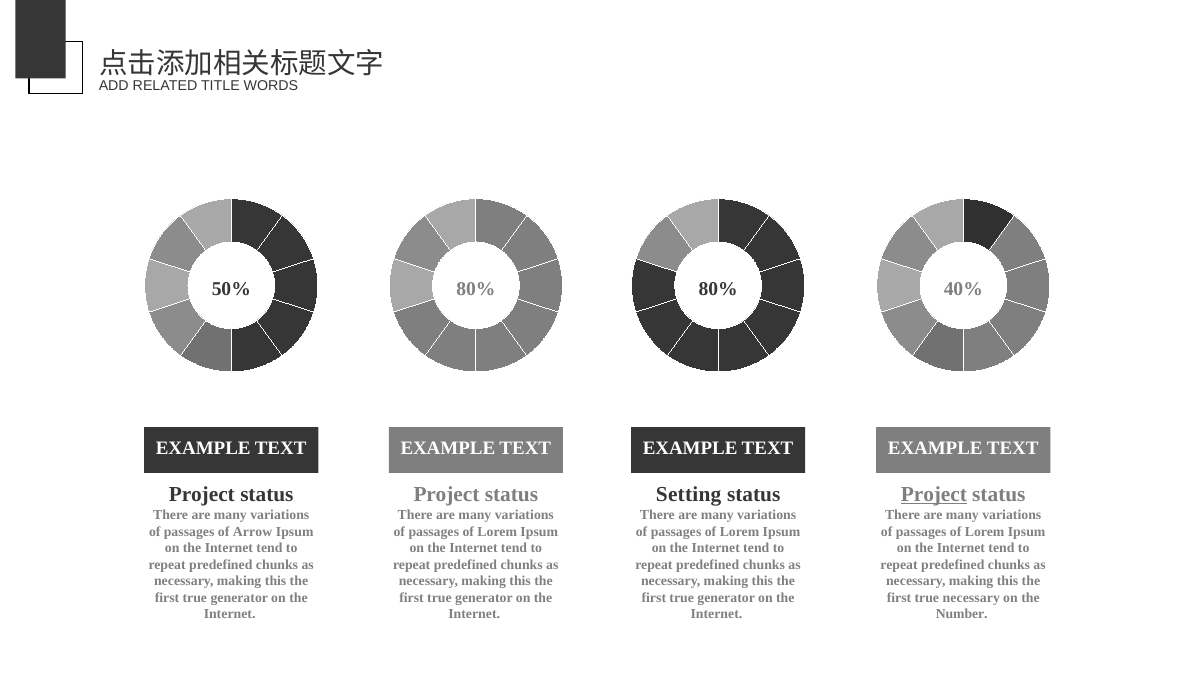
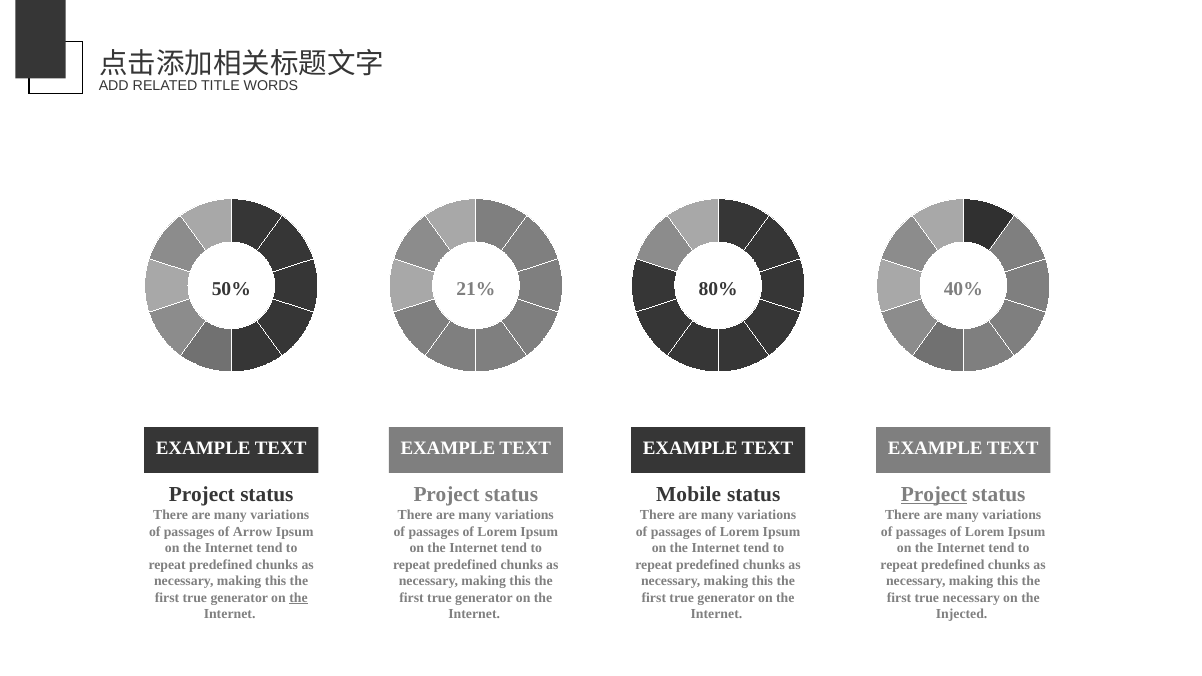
50% 80%: 80% -> 21% (476, 289)
Setting: Setting -> Mobile (689, 495)
the underline: none -> present (298, 598)
Number: Number -> Injected (962, 614)
